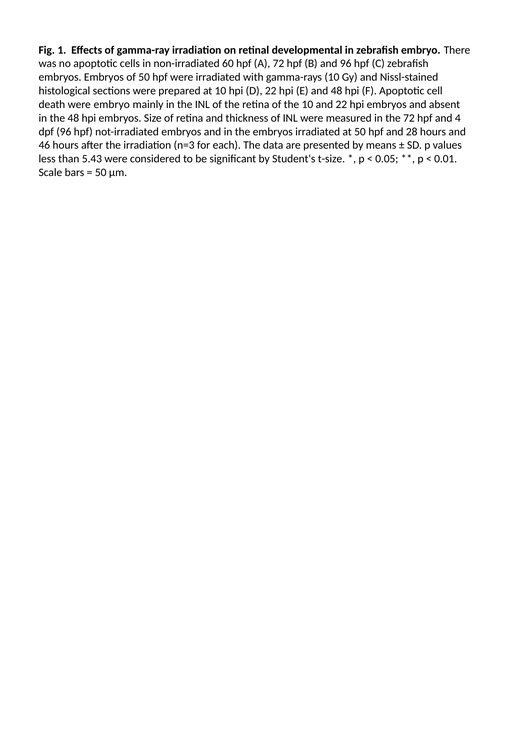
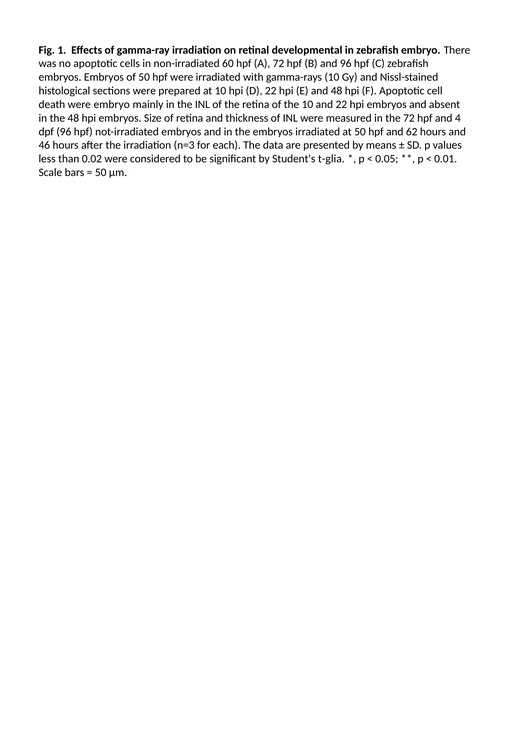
28: 28 -> 62 (412, 132)
5.43: 5.43 -> 0.02 (92, 159)
t-size: t-size -> t-glia (331, 159)
